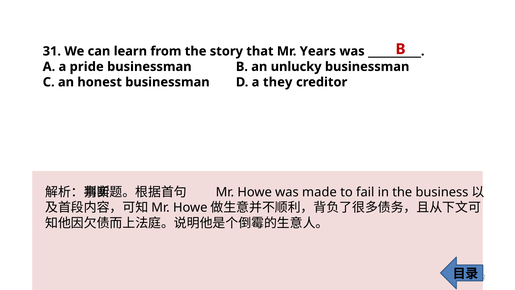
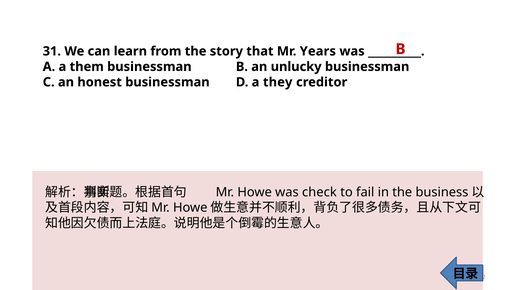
pride: pride -> them (87, 67)
made: made -> check (319, 192)
